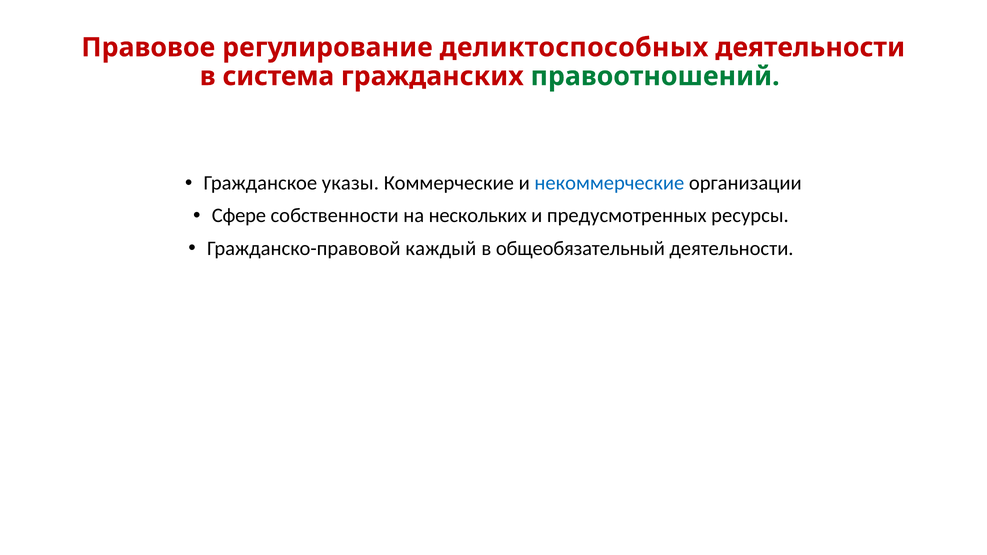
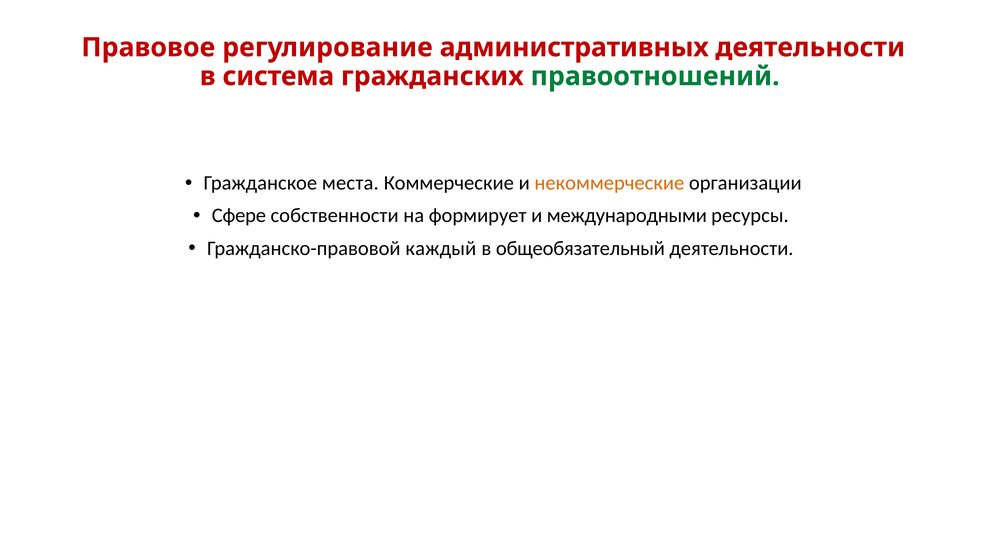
деликтоспособных: деликтоспособных -> административных (574, 47)
указы: указы -> места (350, 183)
некоммерческие colour: blue -> orange (609, 183)
нескольких: нескольких -> формирует (478, 216)
предусмотренных: предусмотренных -> международными (627, 216)
